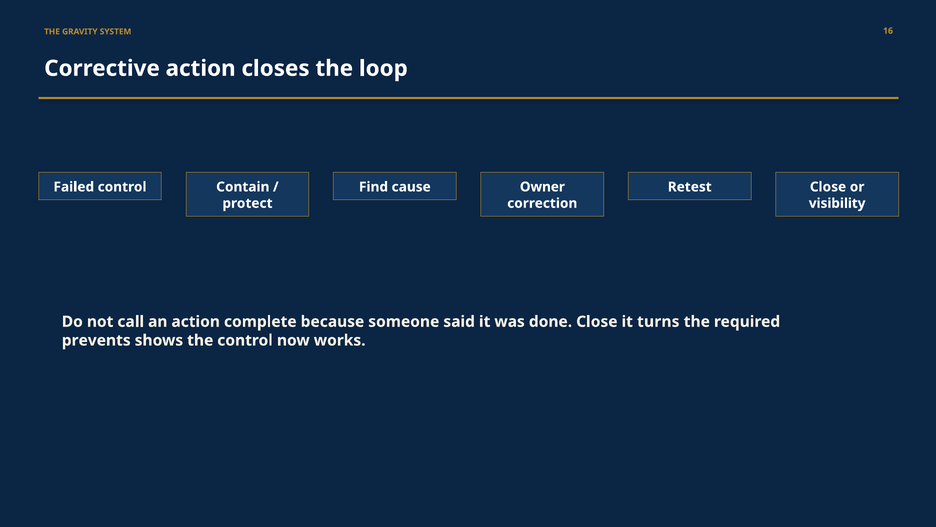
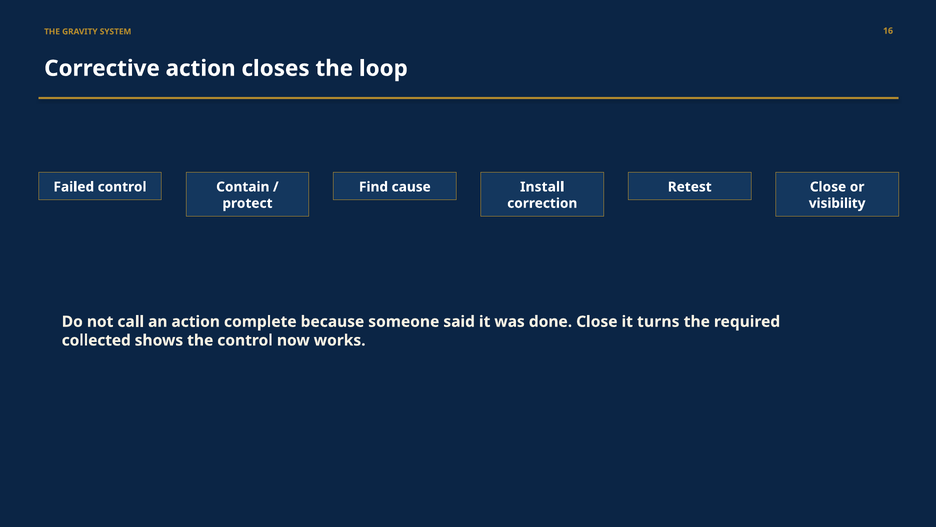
Owner: Owner -> Install (542, 187)
prevents: prevents -> collected (96, 340)
